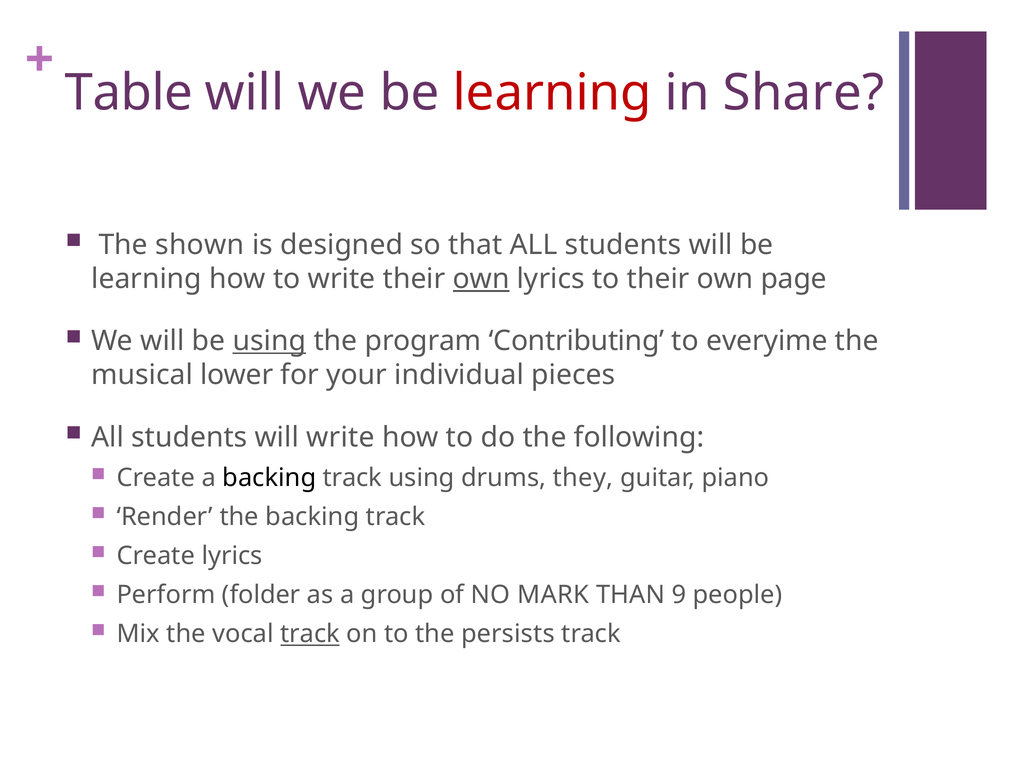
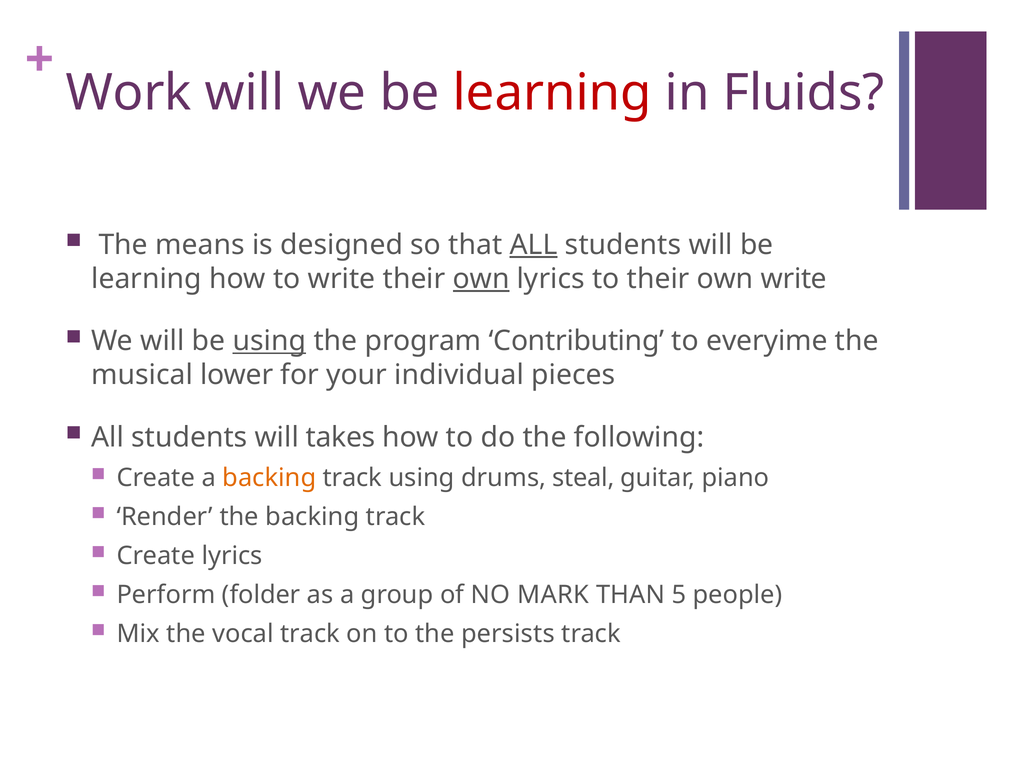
Table: Table -> Work (129, 93)
Share: Share -> Fluids (804, 93)
shown: shown -> means (200, 245)
ALL underline: none -> present (534, 245)
own page: page -> write (794, 279)
will write: write -> takes (341, 437)
backing colour: black -> orange (269, 478)
they: they -> steal (583, 478)
9: 9 -> 5 (679, 595)
track underline: present -> none (310, 634)
